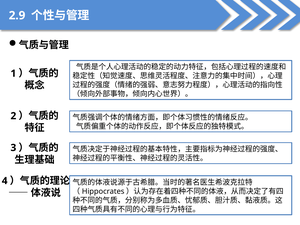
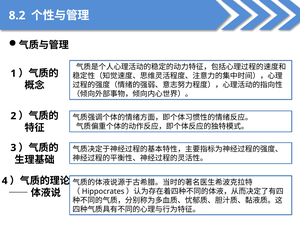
2.9: 2.9 -> 8.2 (17, 15)
